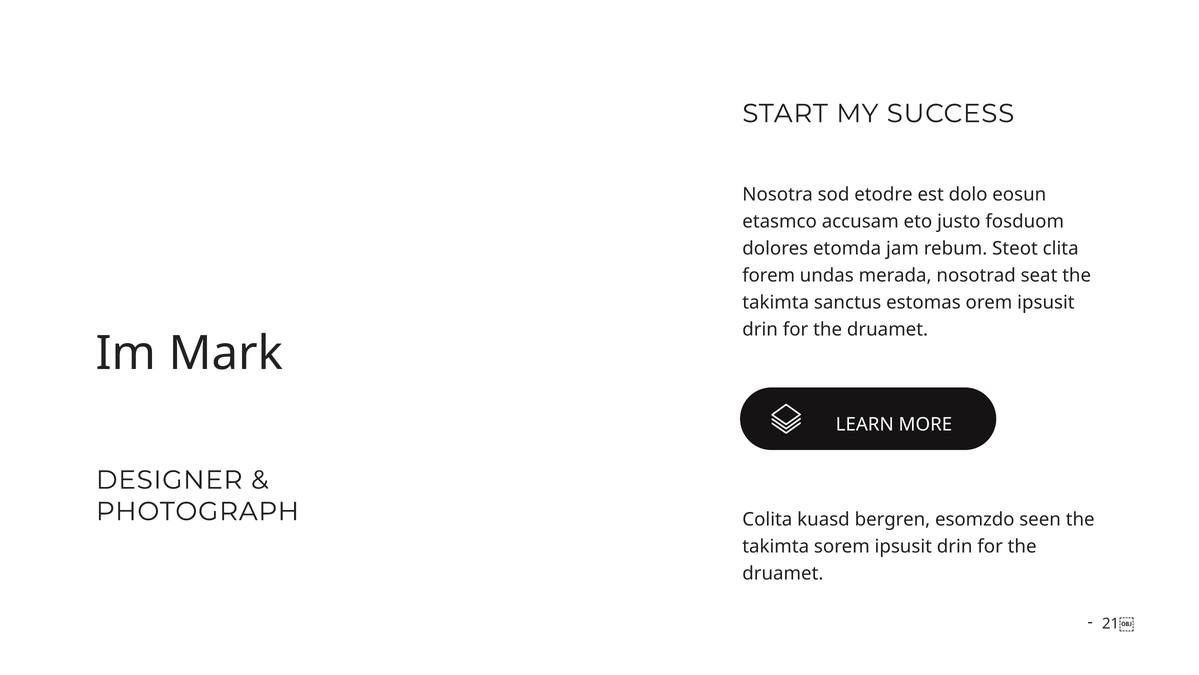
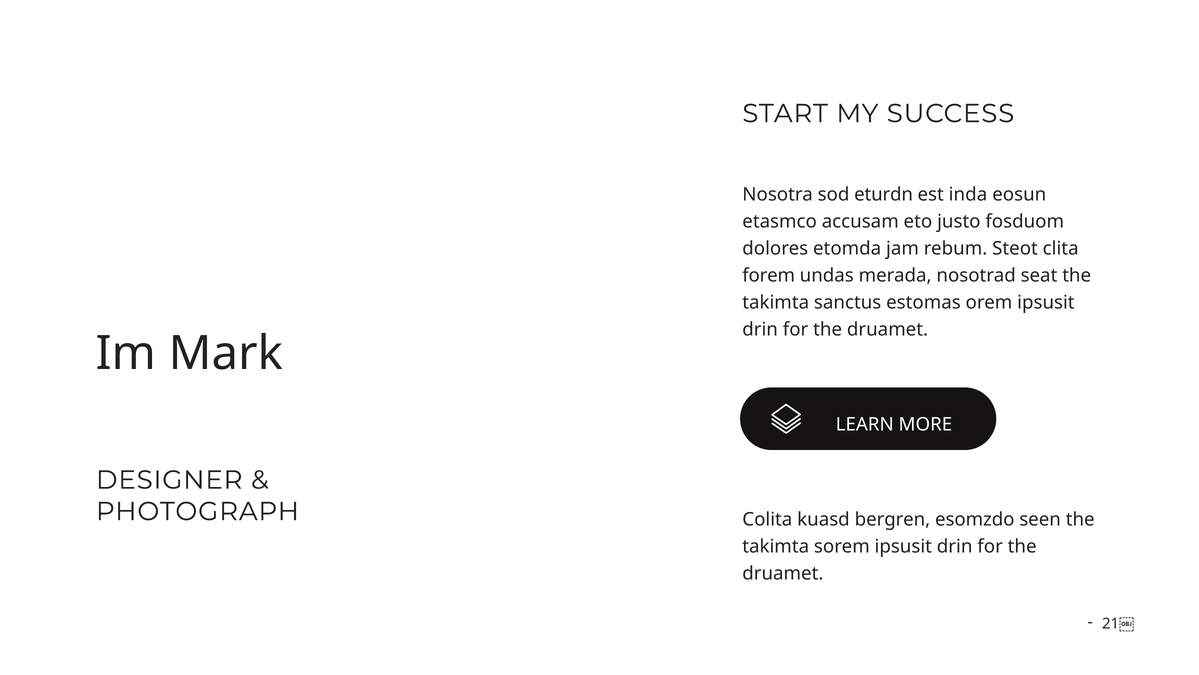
etodre: etodre -> eturdn (884, 195)
dolo: dolo -> inda (968, 195)
